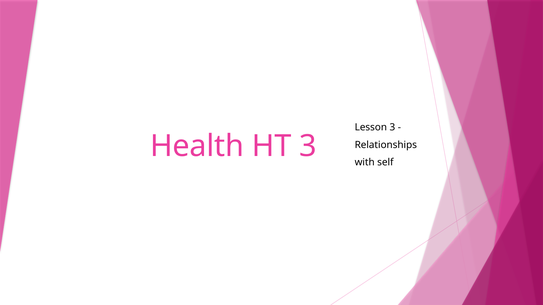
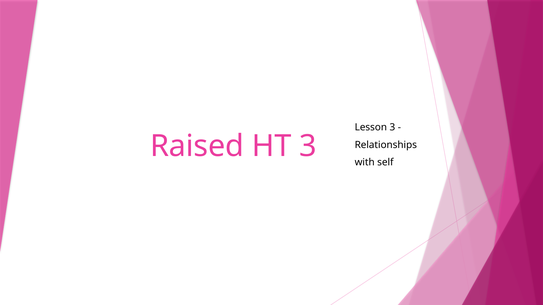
Health: Health -> Raised (197, 146)
